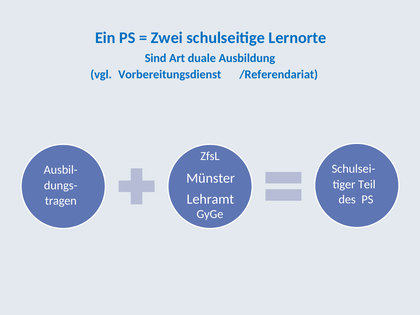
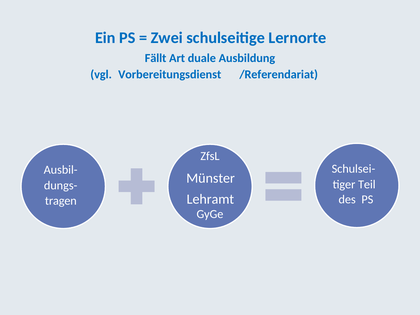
Sind: Sind -> Fällt (156, 58)
